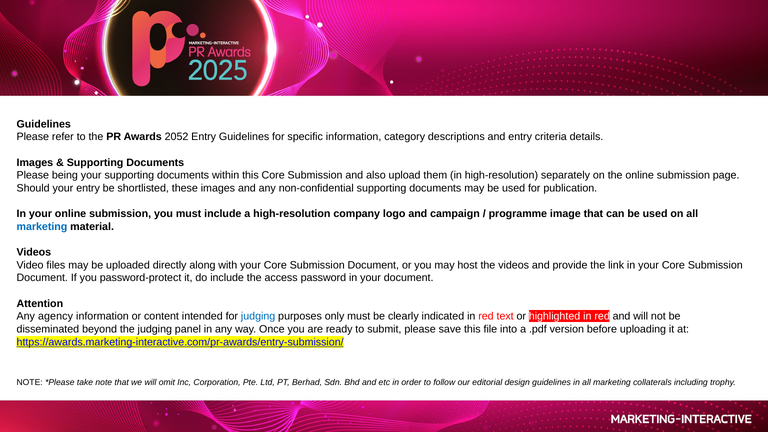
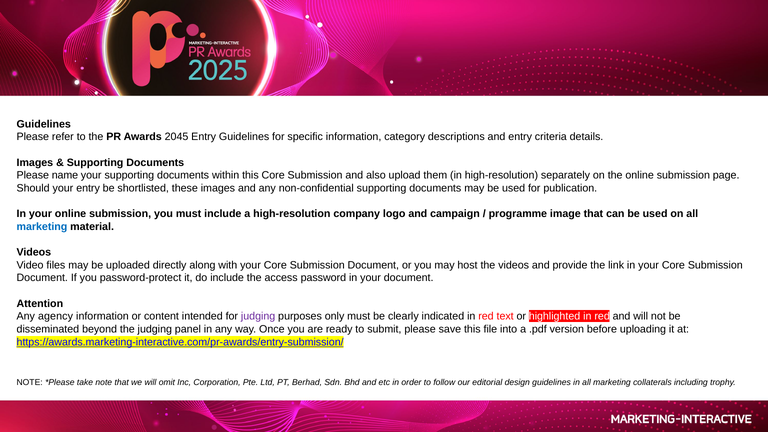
2052: 2052 -> 2045 (177, 137)
being: being -> name (65, 175)
judging colour: blue -> purple (258, 316)
